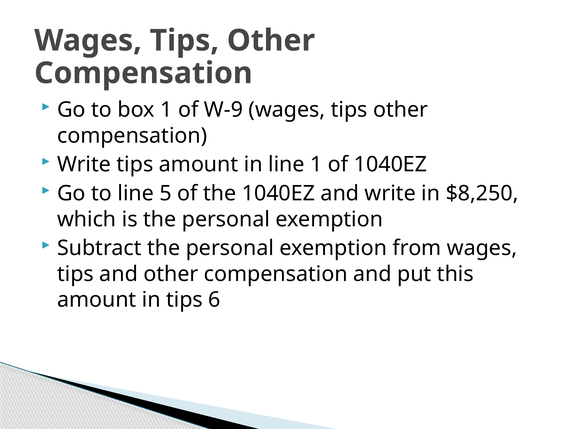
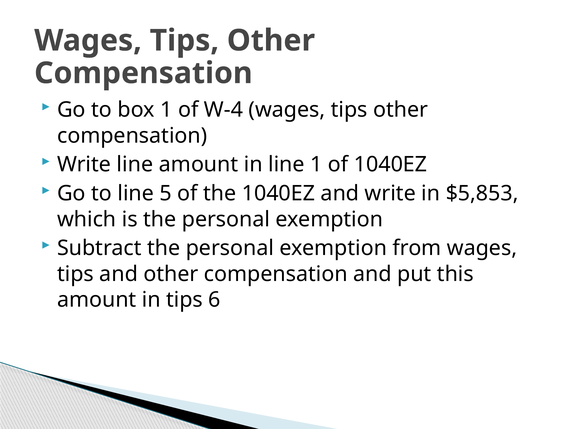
W-9: W-9 -> W-4 (223, 110)
Write tips: tips -> line (135, 165)
$8,250: $8,250 -> $5,853 (482, 194)
